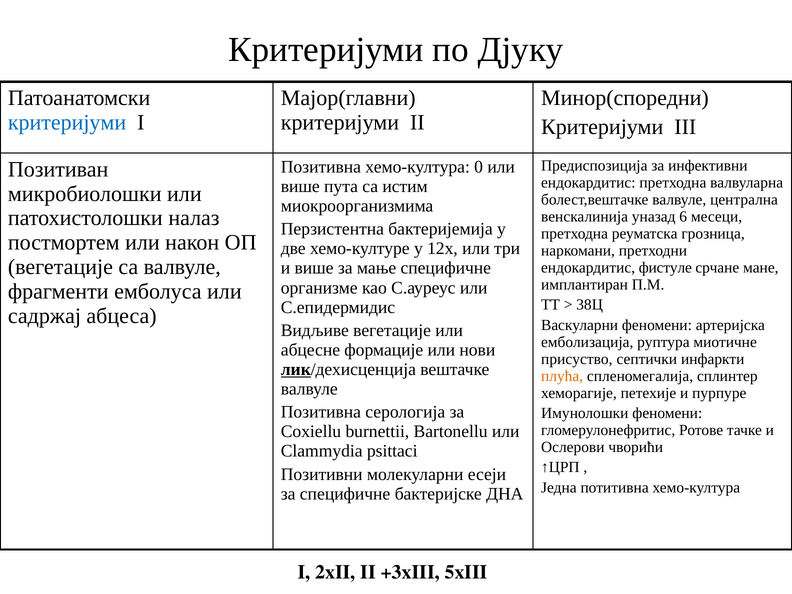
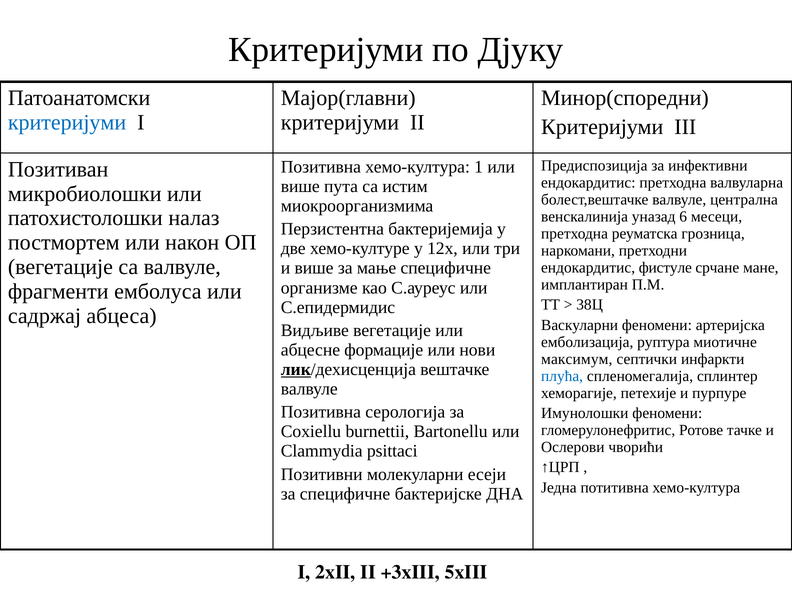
0: 0 -> 1 (479, 167)
присуство: присуство -> максимум (577, 359)
плућа colour: orange -> blue (562, 376)
